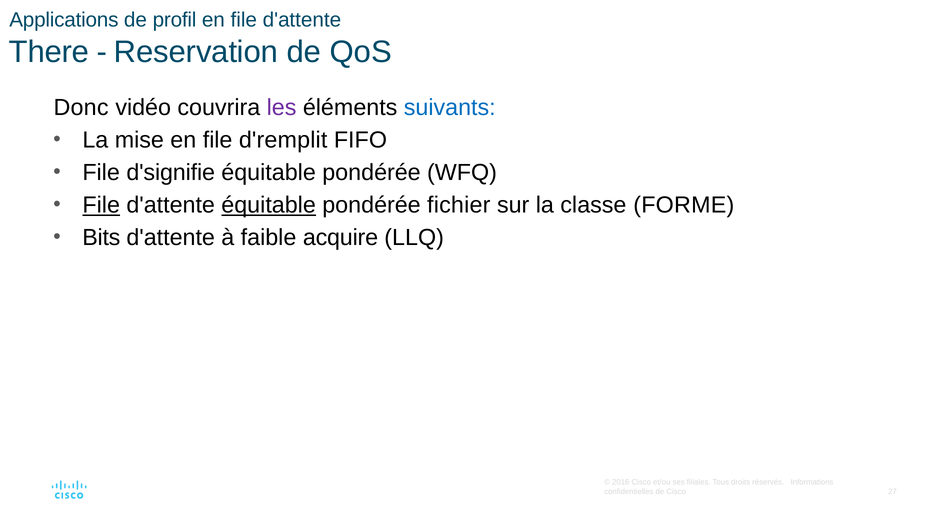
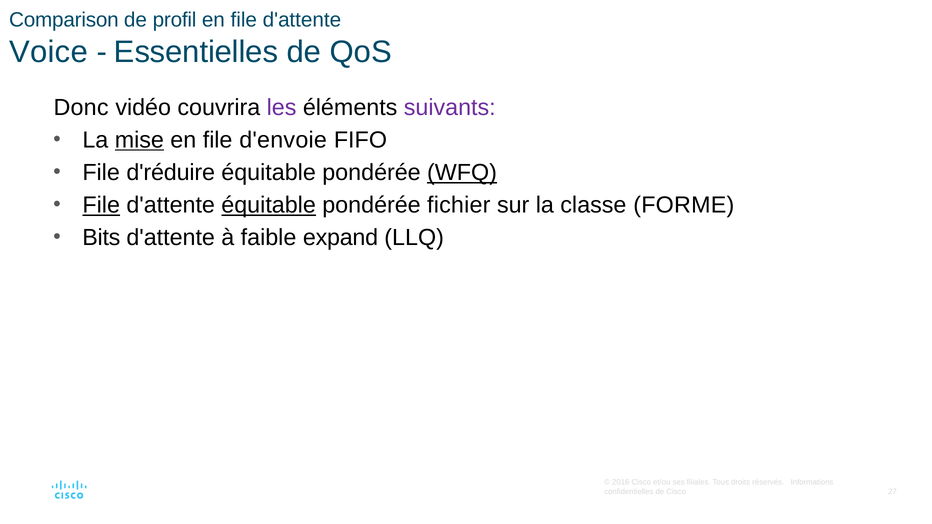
Applications: Applications -> Comparison (64, 20)
There: There -> Voice (49, 52)
Reservation: Reservation -> Essentielles (196, 52)
suivants colour: blue -> purple (450, 107)
mise underline: none -> present (139, 140)
d'remplit: d'remplit -> d'envoie (283, 140)
d'signifie: d'signifie -> d'réduire (171, 173)
WFQ underline: none -> present (462, 173)
acquire: acquire -> expand (341, 238)
